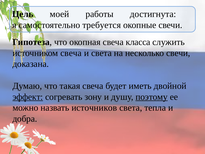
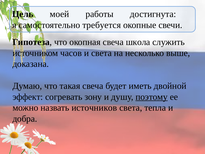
класса: класса -> школа (138, 42)
источником свеча: свеча -> часов (71, 53)
несколько свечи: свечи -> выше (178, 53)
эффект underline: present -> none (28, 97)
